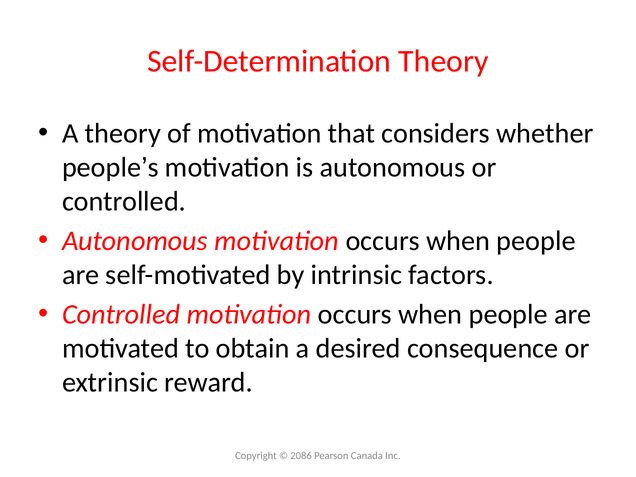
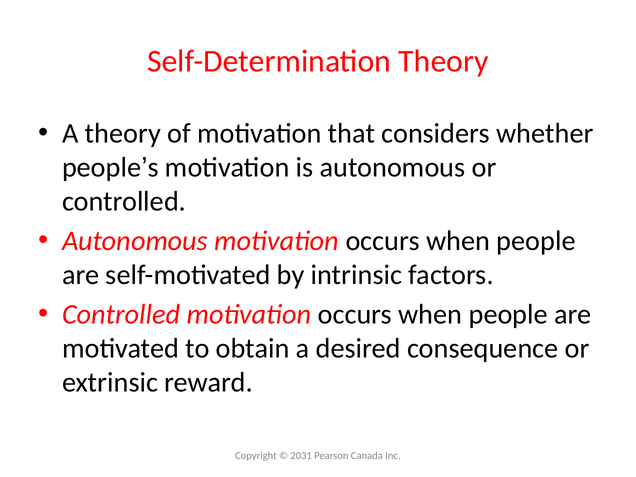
2086: 2086 -> 2031 (301, 456)
